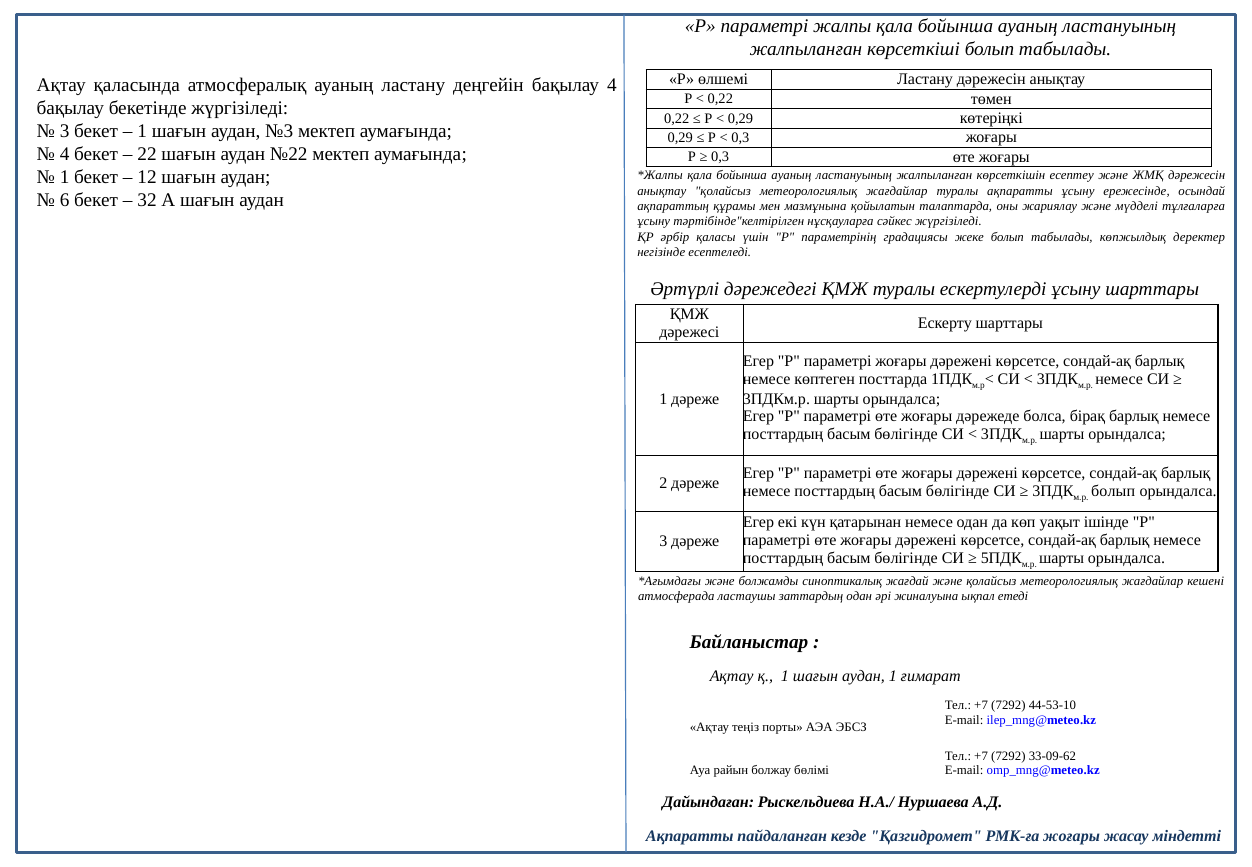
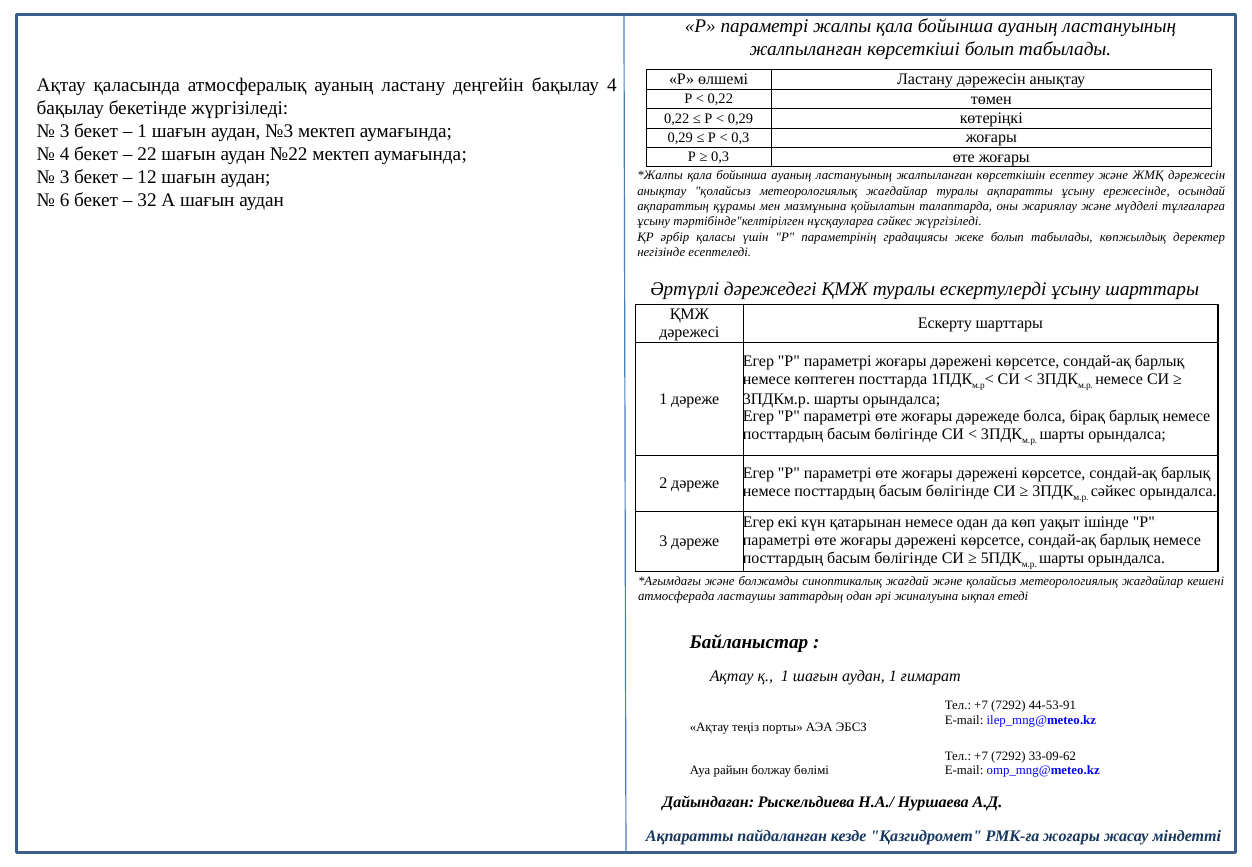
1: 1 -> 3 (65, 177)
болып: болып -> сәйкес (1113, 491)
44-53-10: 44-53-10 -> 44-53-91 (1052, 705)
